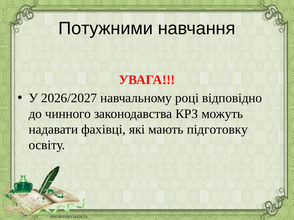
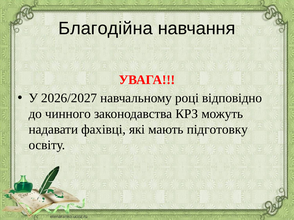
Потужними: Потужними -> Благодійна (106, 28)
